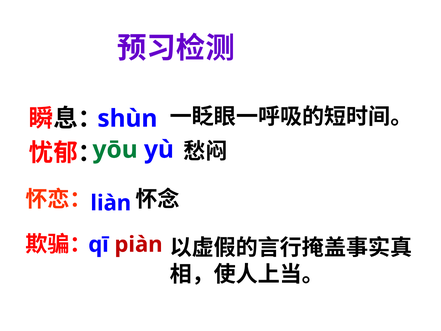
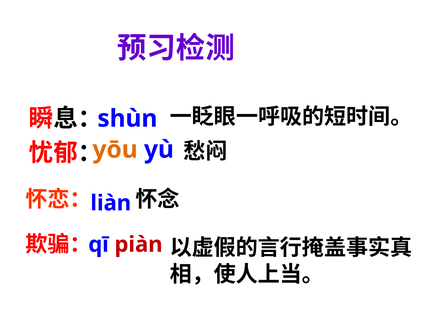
yōu colour: green -> orange (115, 150)
